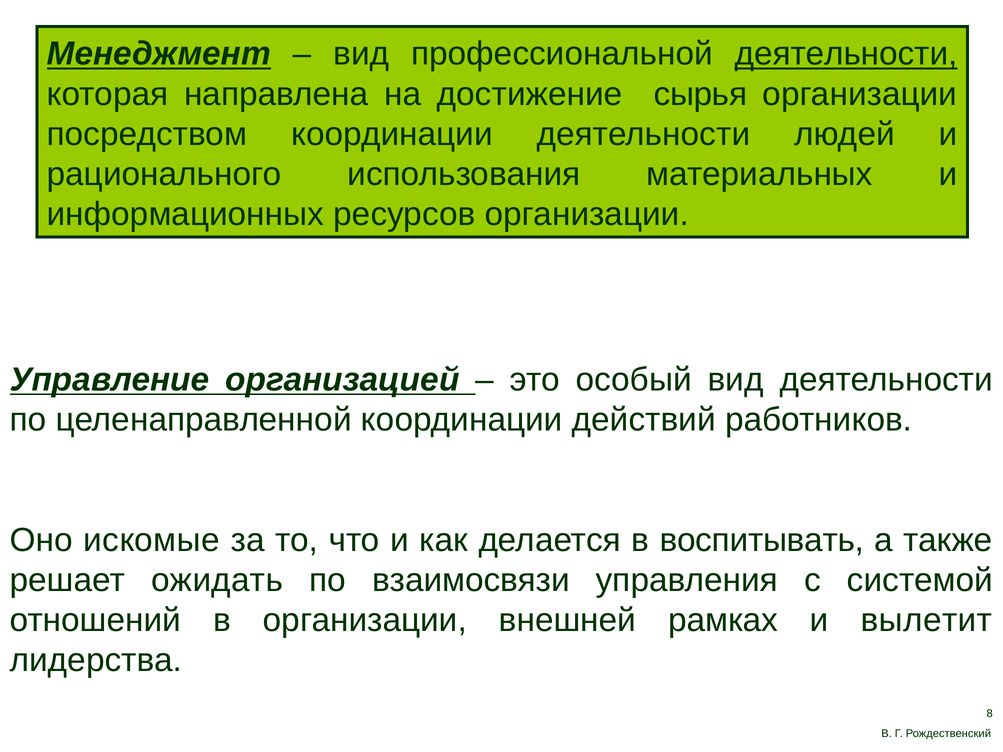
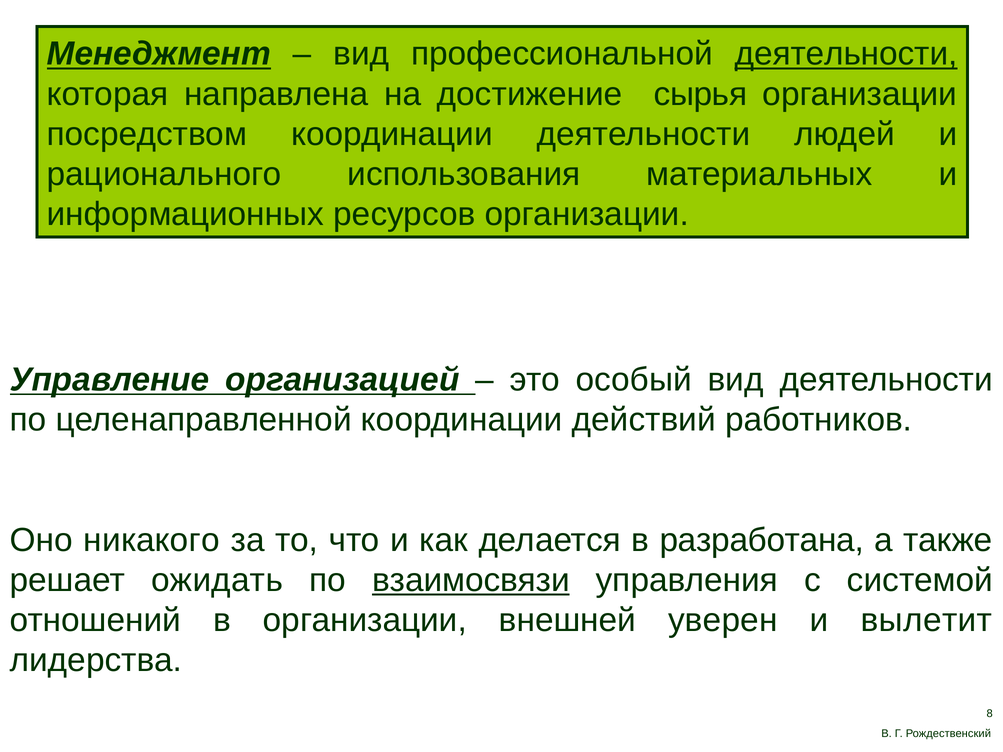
искомые: искомые -> никакого (152, 540)
воспитывать: воспитывать -> разработана (762, 540)
взаимосвязи underline: none -> present (471, 580)
рамках: рамках -> уверен (723, 620)
